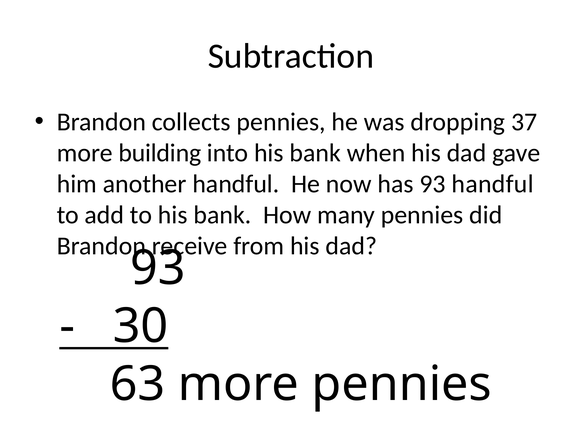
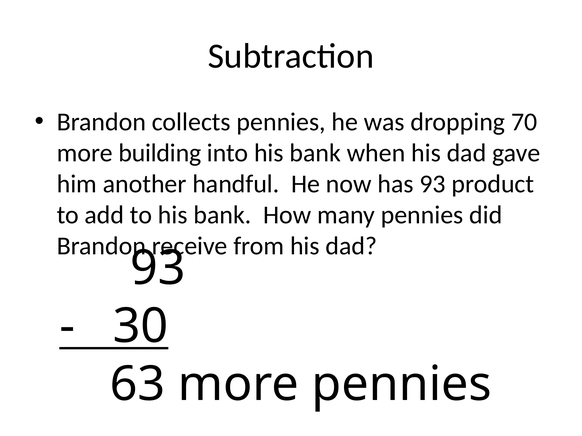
37: 37 -> 70 (524, 122)
93 handful: handful -> product (493, 184)
